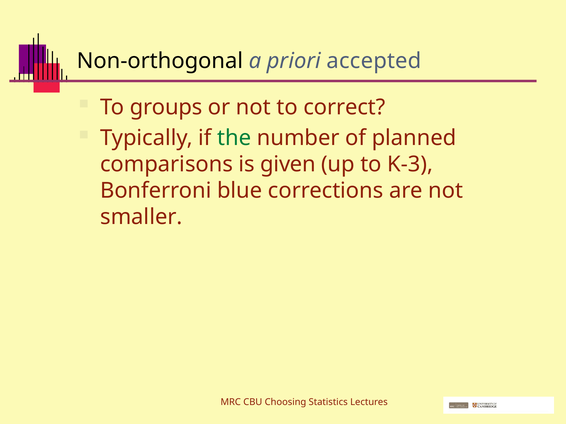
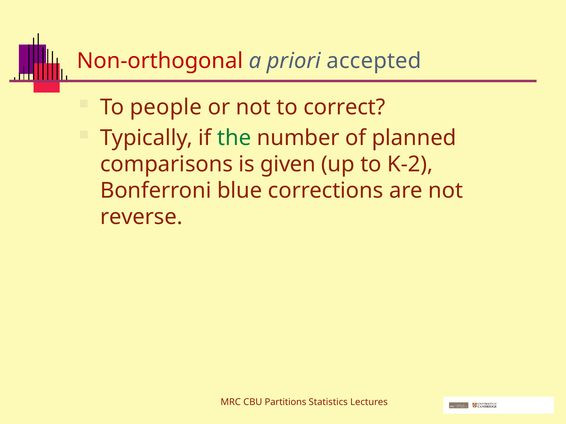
Non-orthogonal colour: black -> red (160, 61)
groups: groups -> people (166, 107)
K-3: K-3 -> K-2 (410, 164)
smaller: smaller -> reverse (141, 217)
Choosing: Choosing -> Partitions (286, 402)
